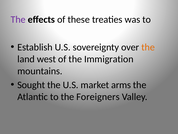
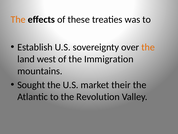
The colour: purple -> orange (18, 19)
arms: arms -> their (121, 85)
Foreigners: Foreigners -> Revolution (98, 96)
